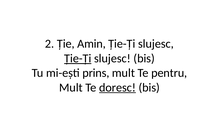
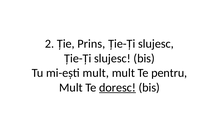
Amin: Amin -> Prins (91, 44)
Ție-Ți underline: present -> none (78, 58)
mi-ești prins: prins -> mult (96, 73)
